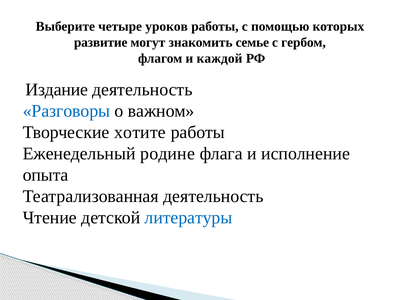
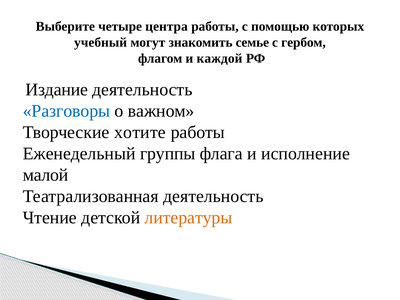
уроков: уроков -> центра (167, 27)
развитие: развитие -> учебный (101, 43)
родине: родине -> группы (168, 154)
опыта: опыта -> малой (46, 175)
литературы colour: blue -> orange (189, 218)
